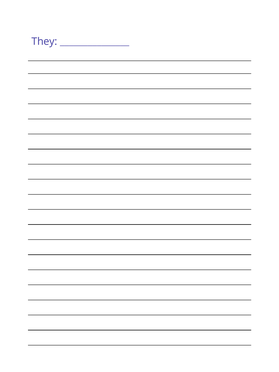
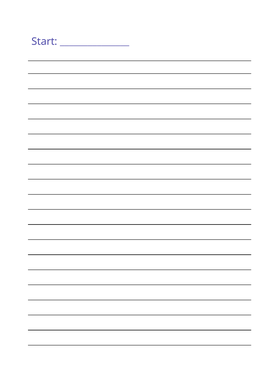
They: They -> Start (44, 42)
